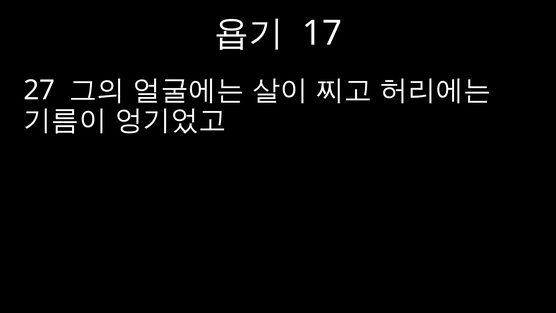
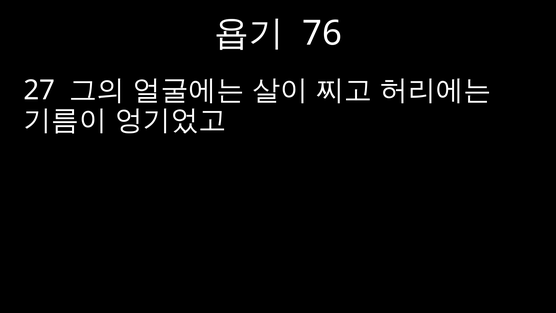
17: 17 -> 76 (322, 33)
